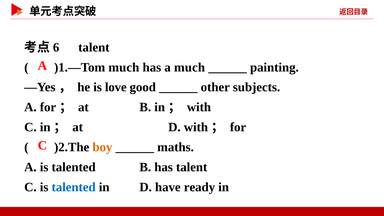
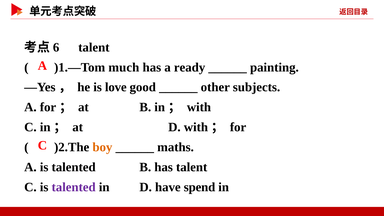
a much: much -> ready (190, 67)
talented colour: blue -> purple (74, 187)
ready: ready -> spend (200, 187)
